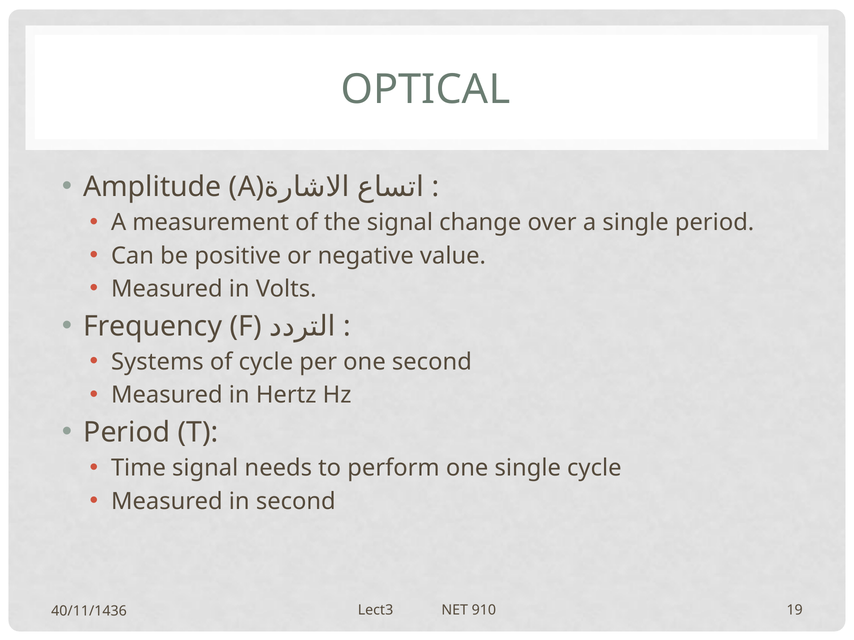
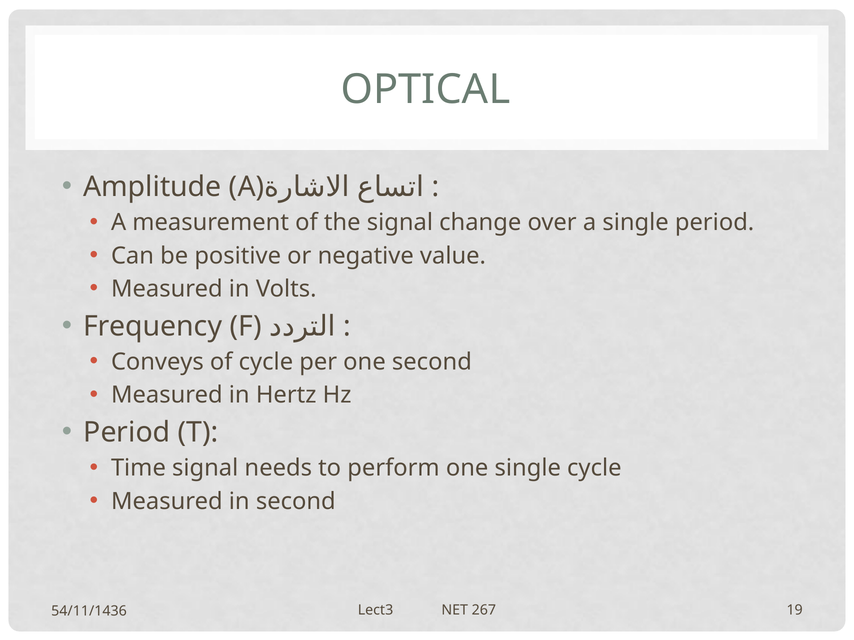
Systems: Systems -> Conveys (157, 362)
910: 910 -> 267 (484, 611)
40/11/1436: 40/11/1436 -> 54/11/1436 (89, 612)
